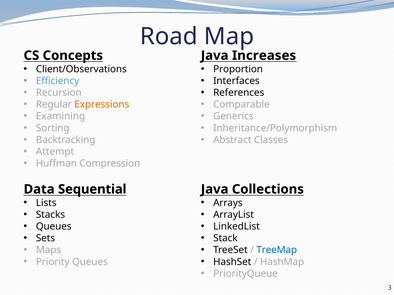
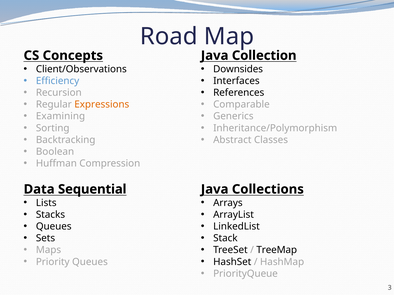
Increases: Increases -> Collection (264, 56)
Proportion: Proportion -> Downsides (238, 69)
Attempt: Attempt -> Boolean (55, 152)
TreeMap colour: blue -> black (277, 250)
